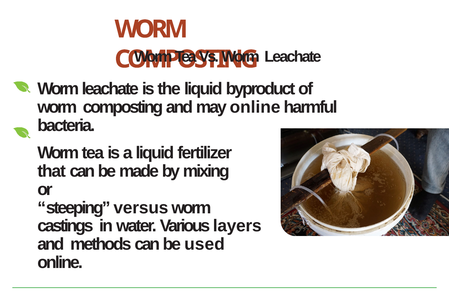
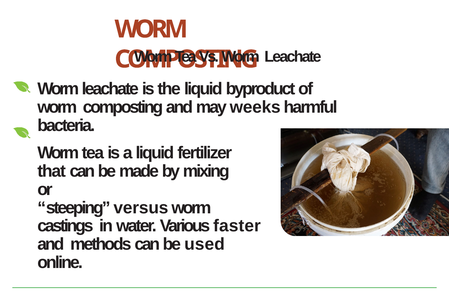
may online: online -> weeks (255, 107)
layers: layers -> faster (237, 225)
